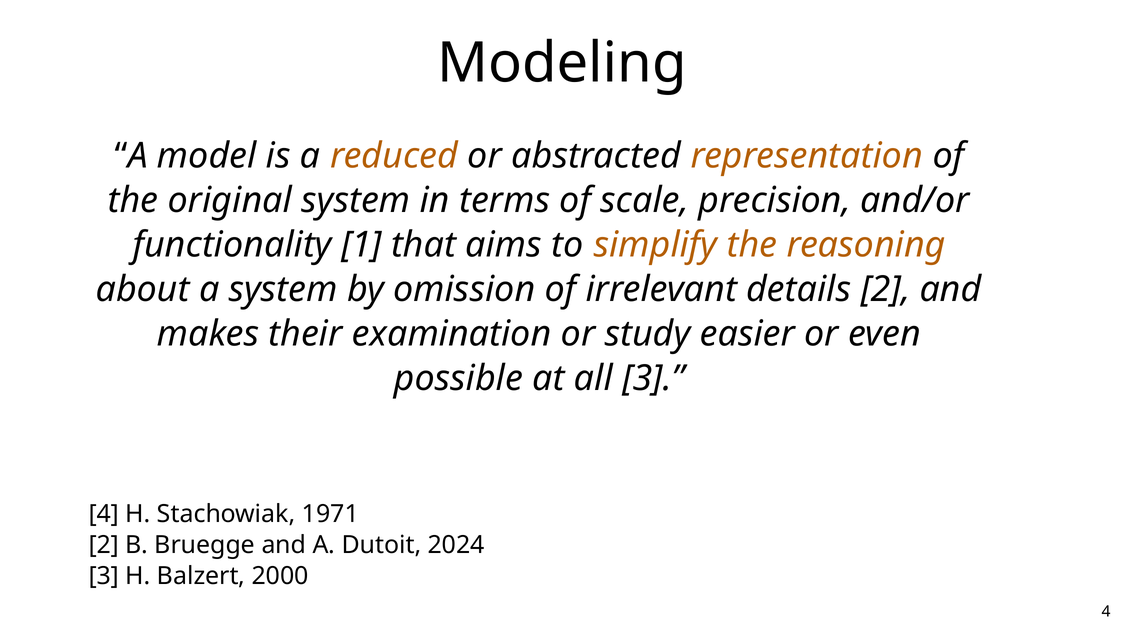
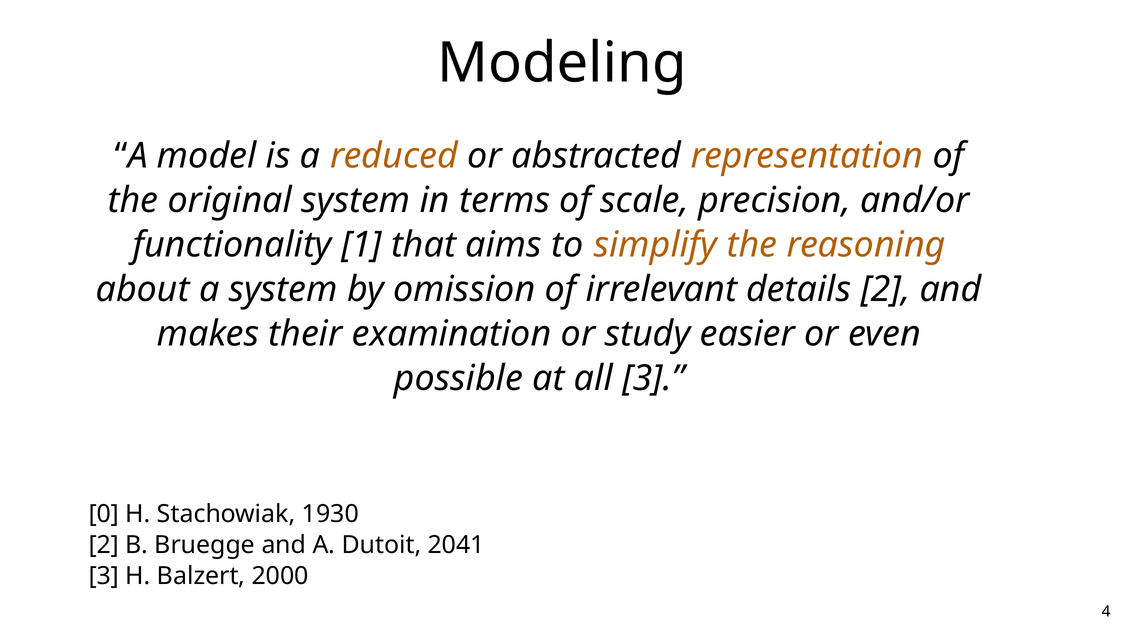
4: 4 -> 0 (104, 514)
1971: 1971 -> 1930 (330, 514)
2024: 2024 -> 2041 (456, 545)
